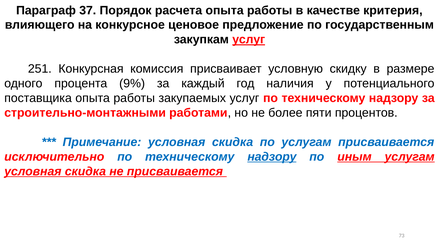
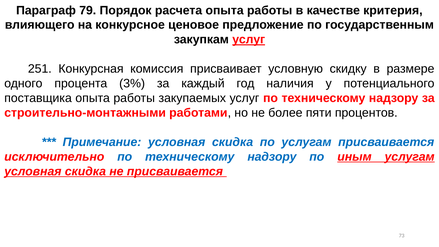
37: 37 -> 79 (88, 10)
9%: 9% -> 3% (132, 84)
надзору underline: present -> none (272, 157)
